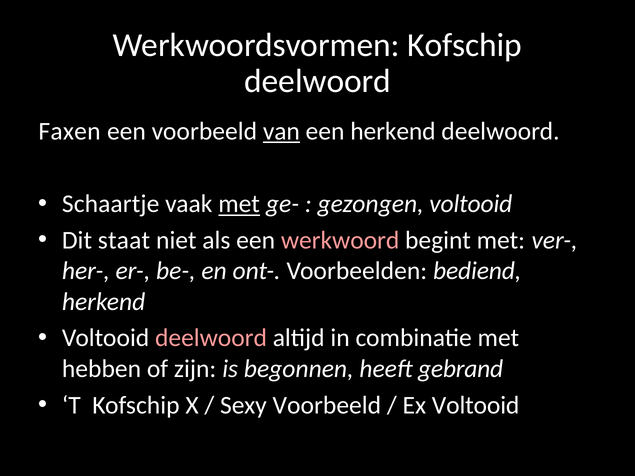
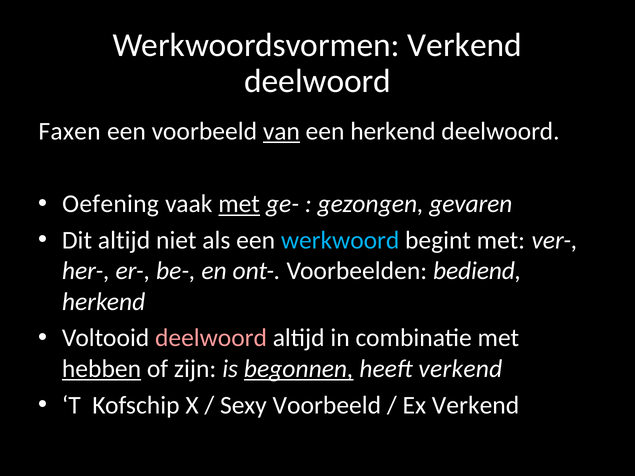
Werkwoordsvormen Kofschip: Kofschip -> Verkend (465, 45)
Schaartje: Schaartje -> Oefening (111, 204)
gezongen voltooid: voltooid -> gevaren (471, 204)
Dit staat: staat -> altijd (124, 240)
werkwoord colour: pink -> light blue (340, 240)
hebben underline: none -> present (102, 369)
begonnen underline: none -> present (299, 369)
heeft gebrand: gebrand -> verkend (460, 369)
Ex Voltooid: Voltooid -> Verkend (476, 405)
